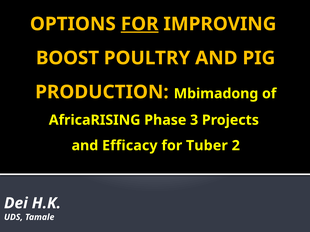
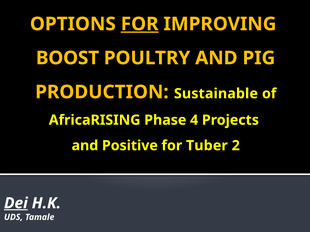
Mbimadong: Mbimadong -> Sustainable (216, 94)
3: 3 -> 4 (194, 120)
Efficacy: Efficacy -> Positive (130, 146)
Dei underline: none -> present (16, 204)
